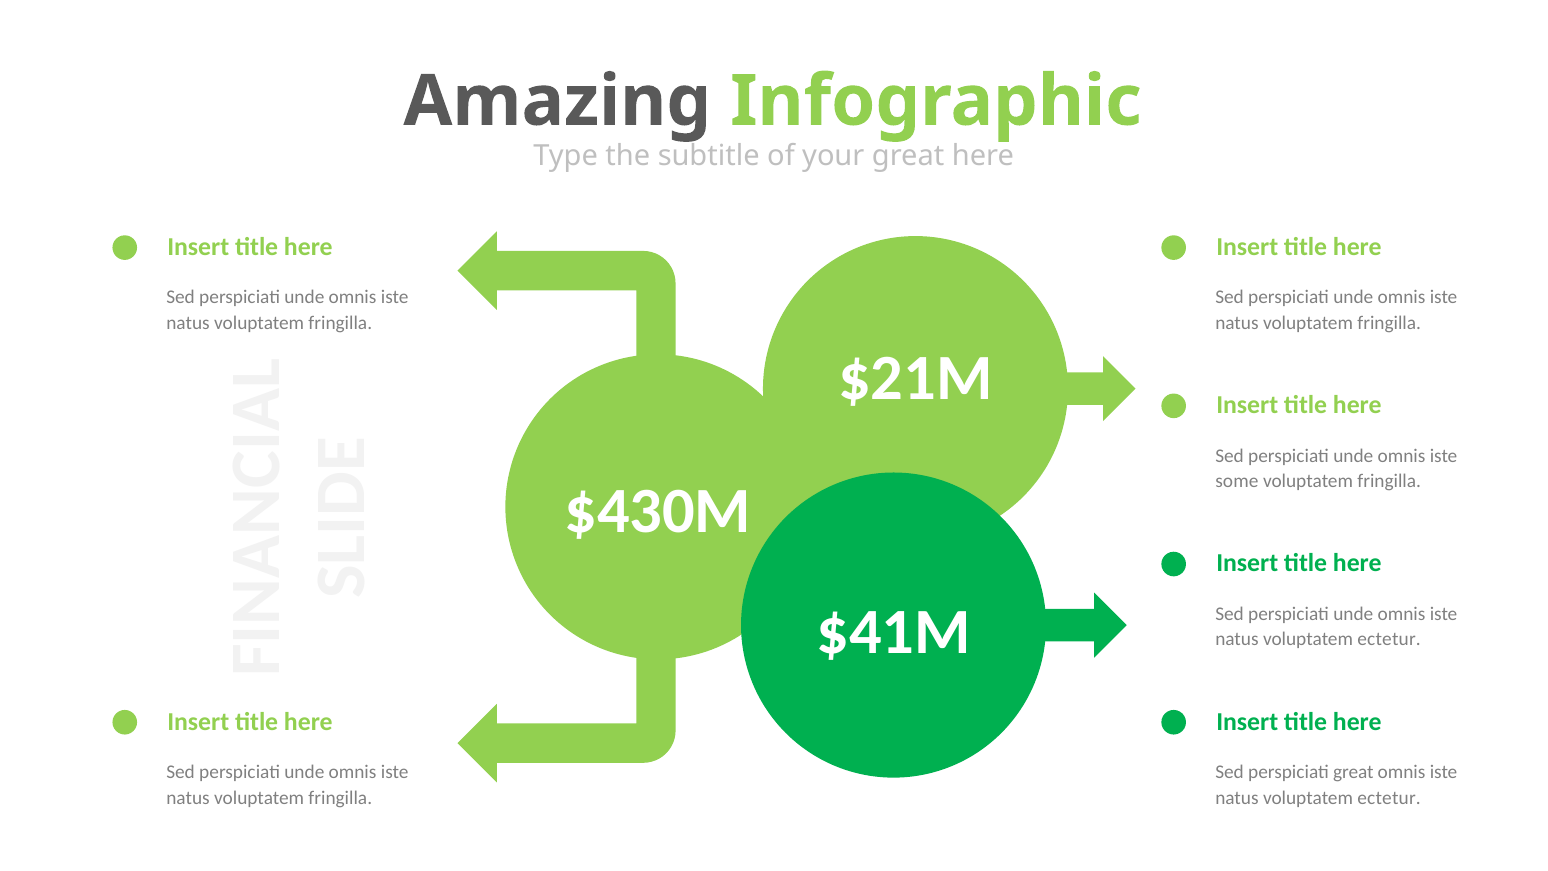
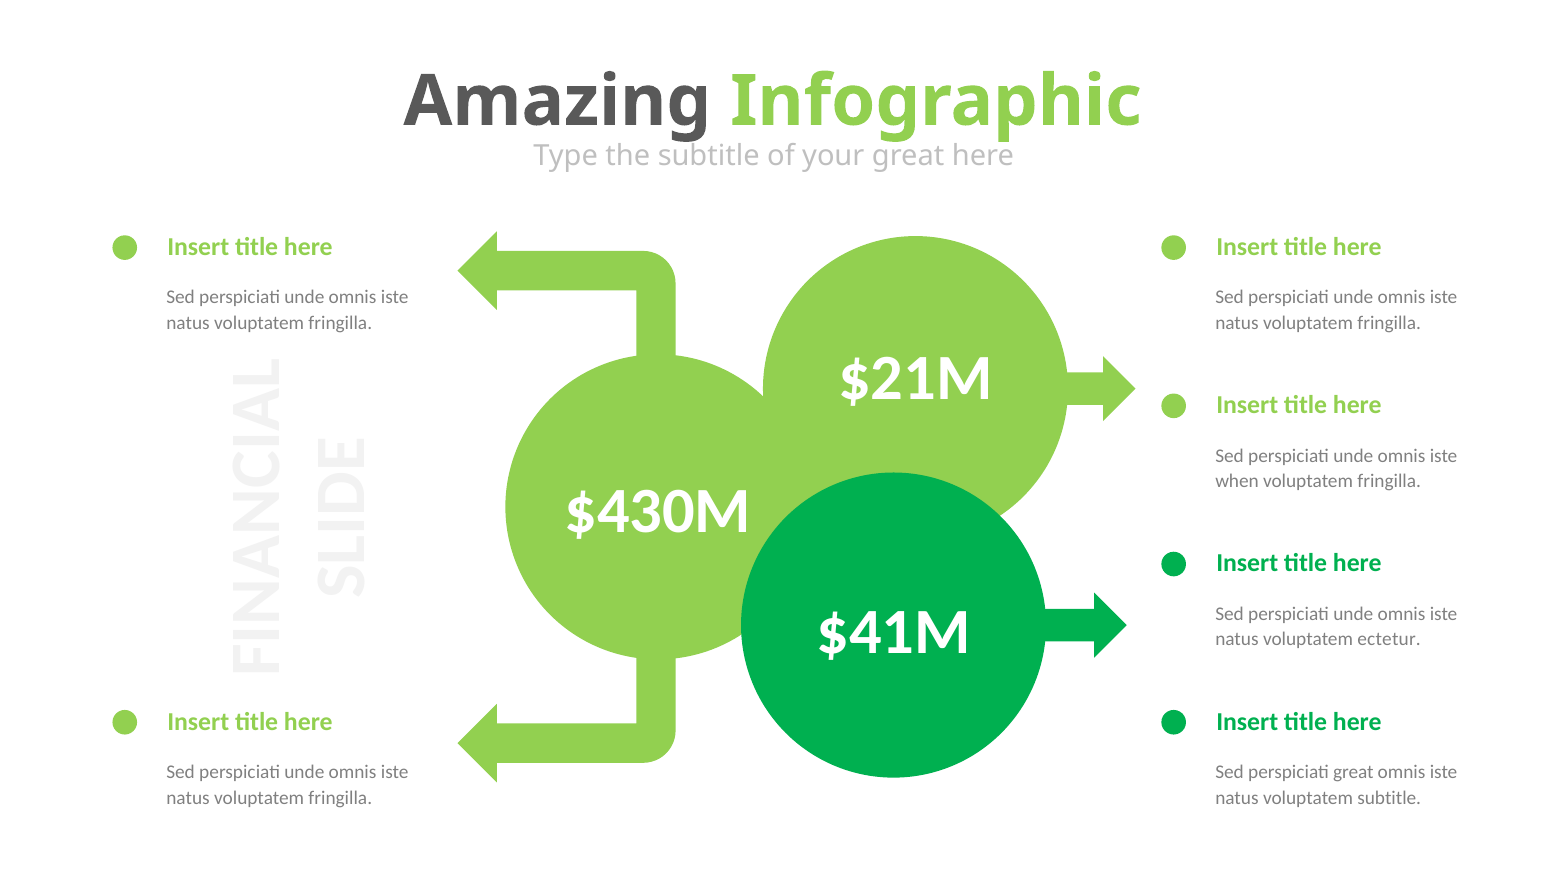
some: some -> when (1237, 481)
ectetur: ectetur -> subtitle (1389, 797)
